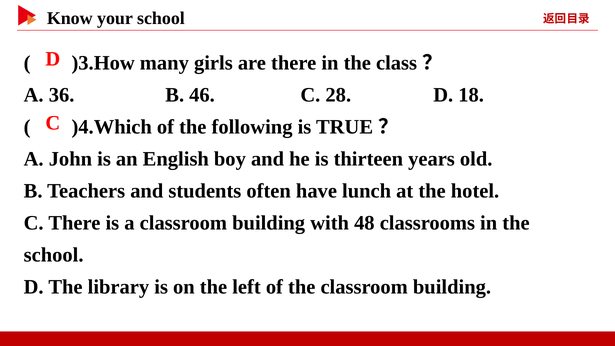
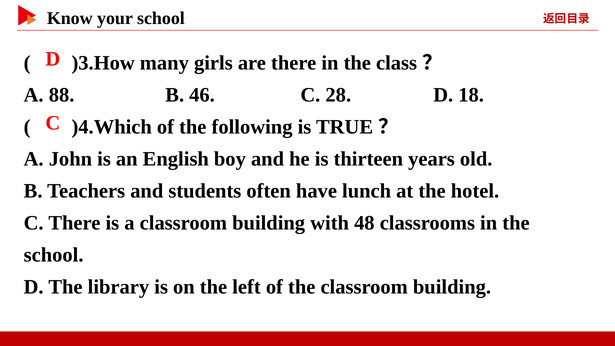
36: 36 -> 88 (62, 95)
